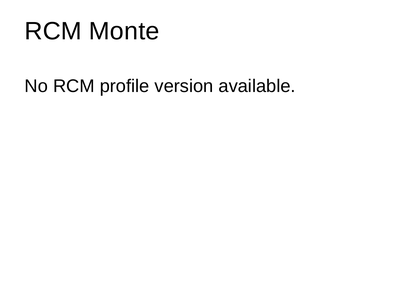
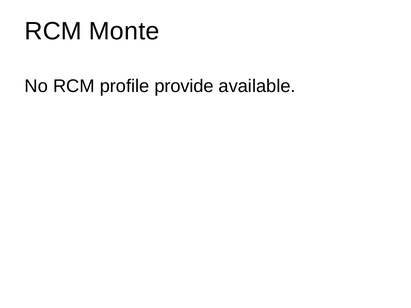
version: version -> provide (184, 86)
